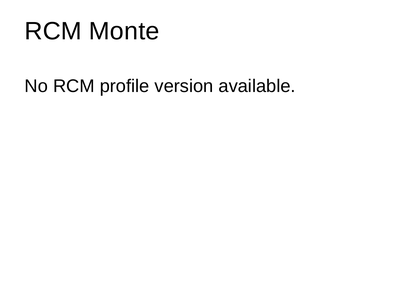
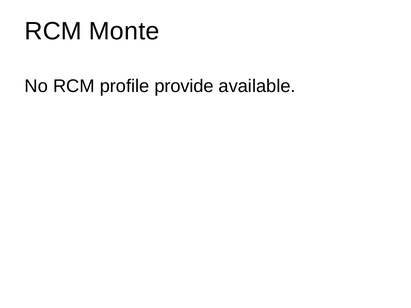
version: version -> provide (184, 86)
